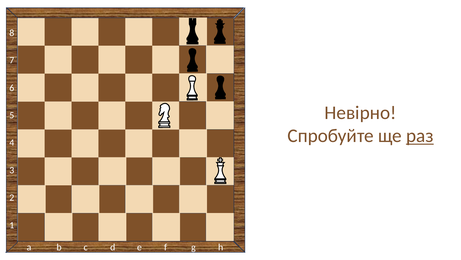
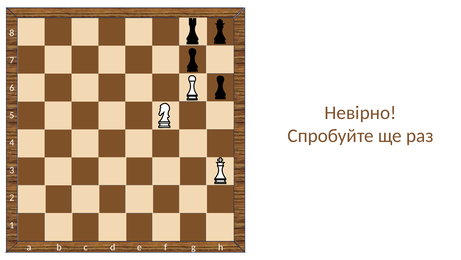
раз underline: present -> none (420, 136)
